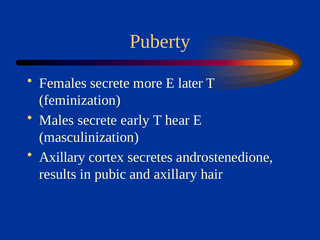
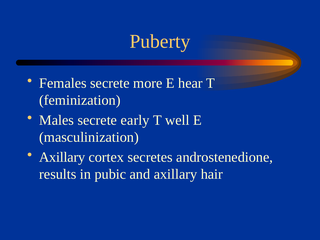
later: later -> hear (190, 83)
hear: hear -> well (177, 120)
